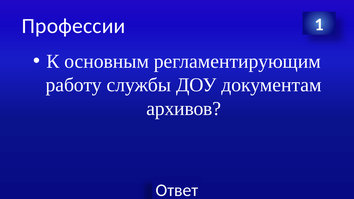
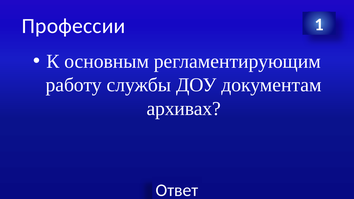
архивов: архивов -> архивах (184, 109)
